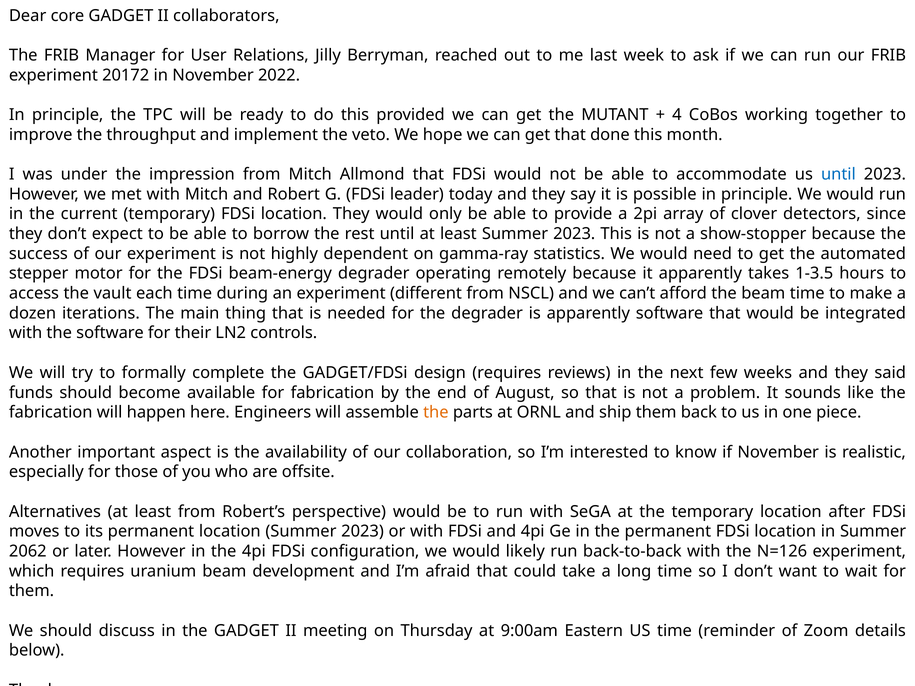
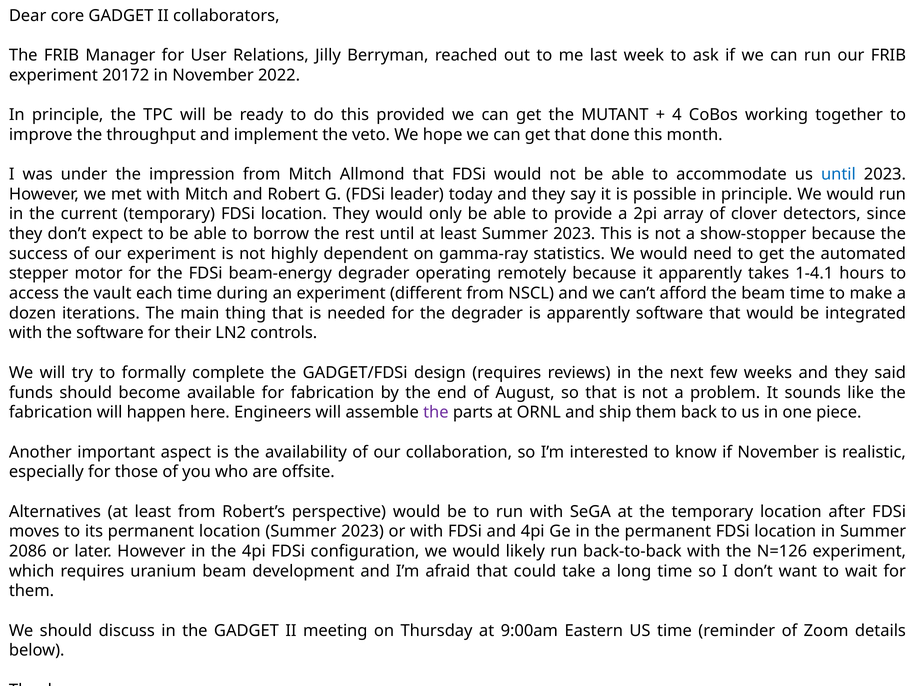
1-3.5: 1-3.5 -> 1-4.1 (814, 274)
the colour: orange -> purple (436, 413)
2062: 2062 -> 2086 (28, 552)
